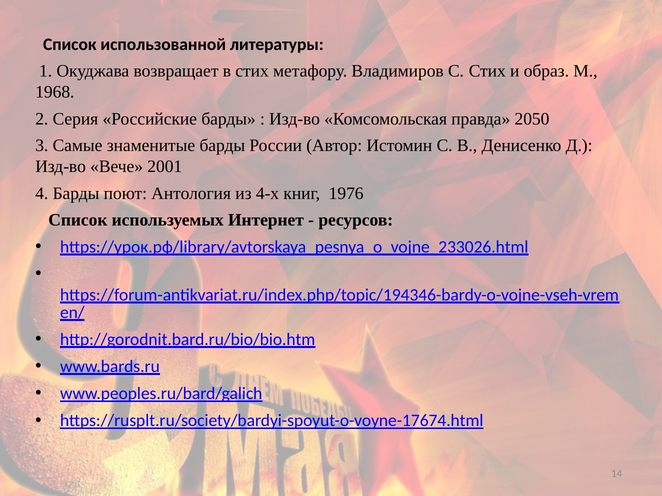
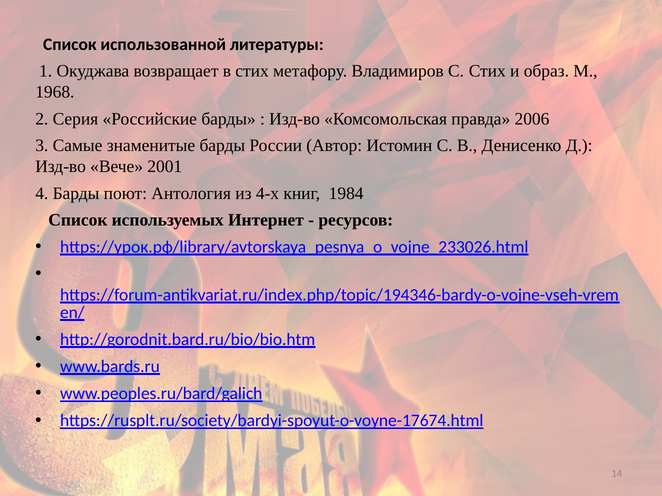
2050: 2050 -> 2006 (532, 119)
1976: 1976 -> 1984 (346, 194)
